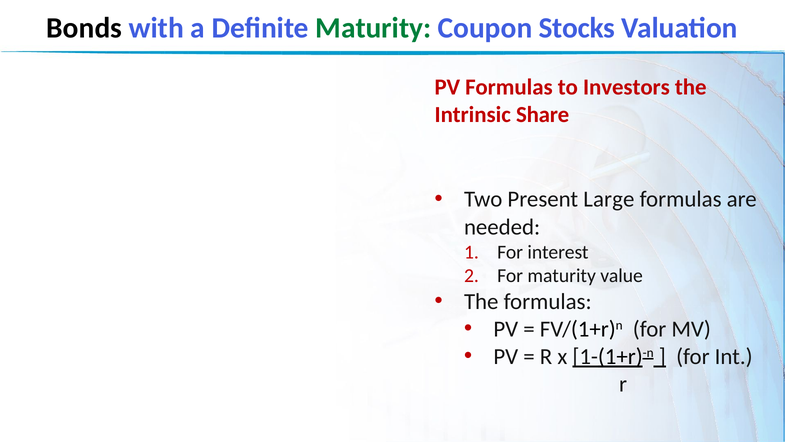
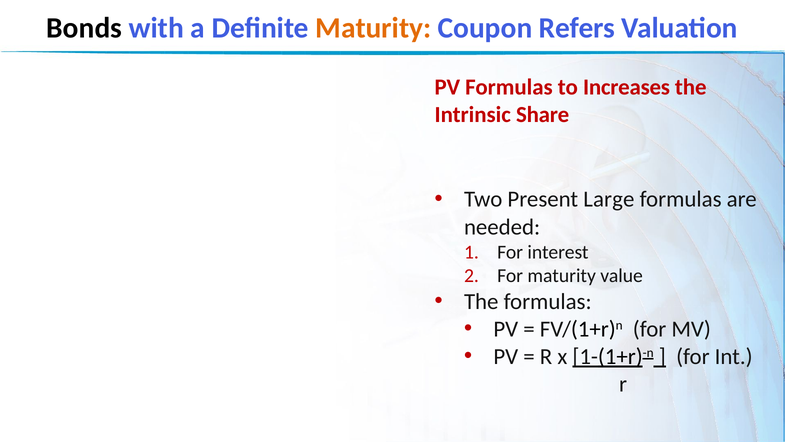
Maturity colour: green -> orange (373, 28)
Stocks: Stocks -> Refers (577, 28)
Investors: Investors -> Increases (626, 87)
